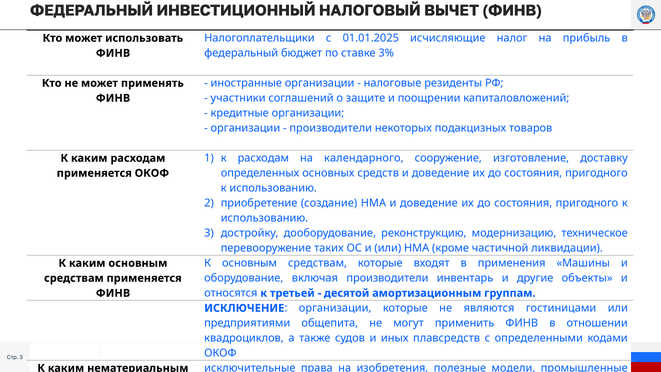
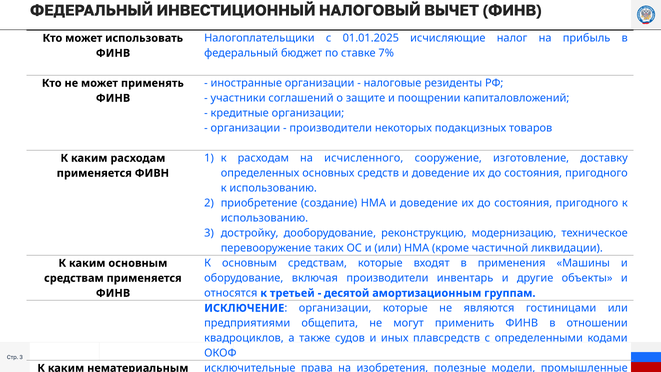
3%: 3% -> 7% (386, 53)
календарного: календарного -> исчисленного (364, 158)
применяется ОКОФ: ОКОФ -> ФИВН (152, 173)
